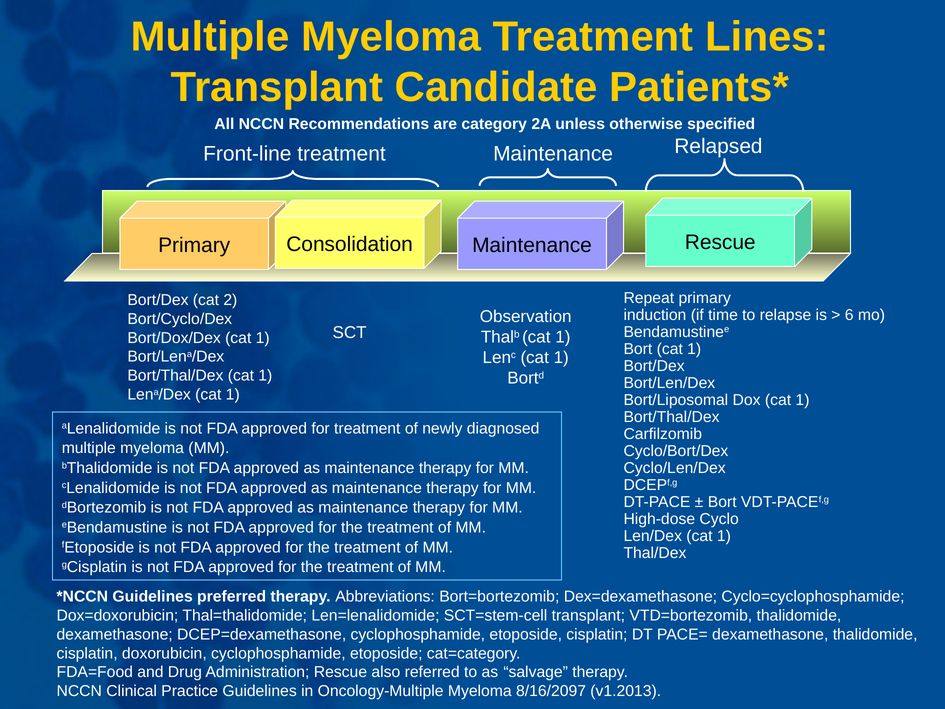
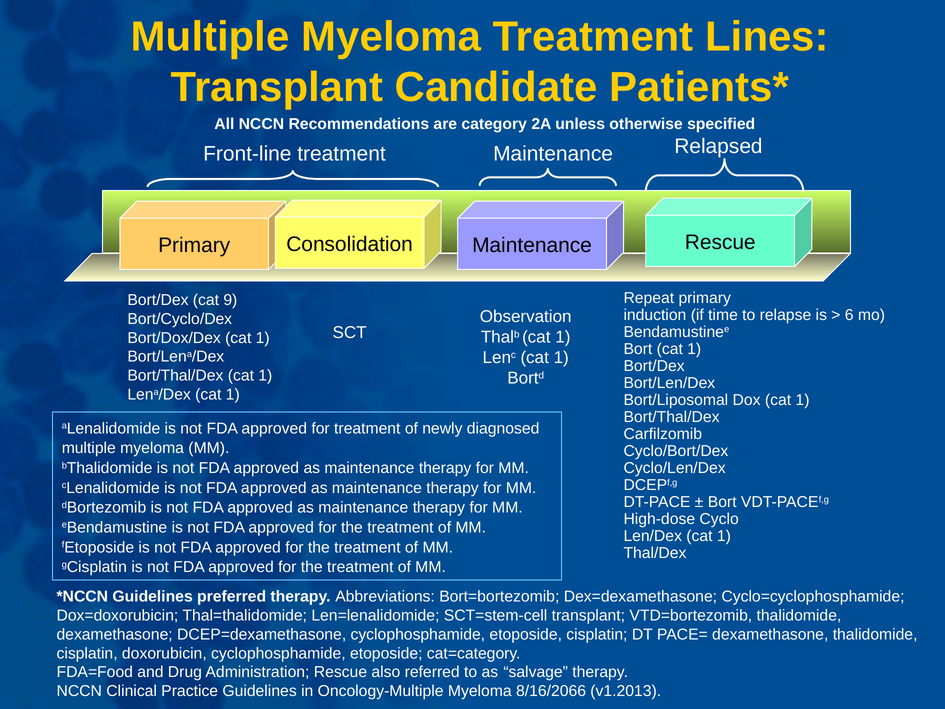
2: 2 -> 9 (230, 300)
8/16/2097: 8/16/2097 -> 8/16/2066 (551, 691)
